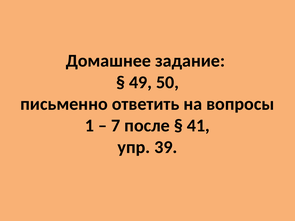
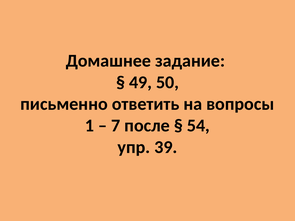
41: 41 -> 54 (198, 126)
